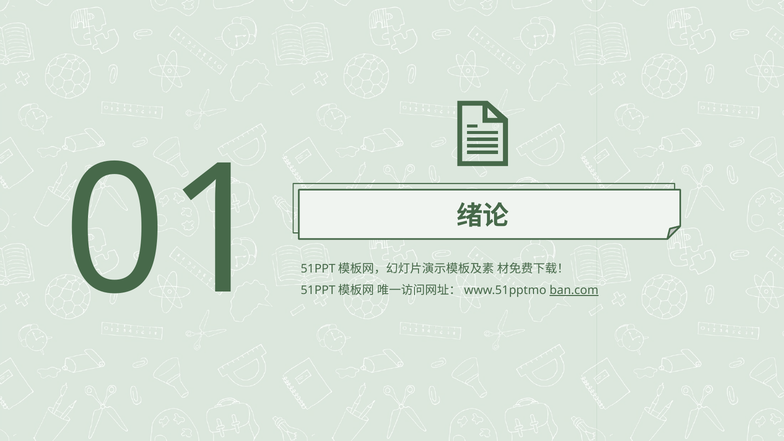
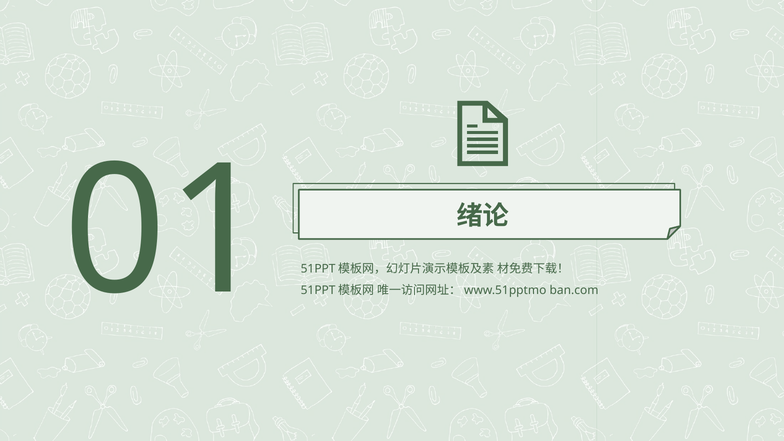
ban.com underline: present -> none (574, 290)
